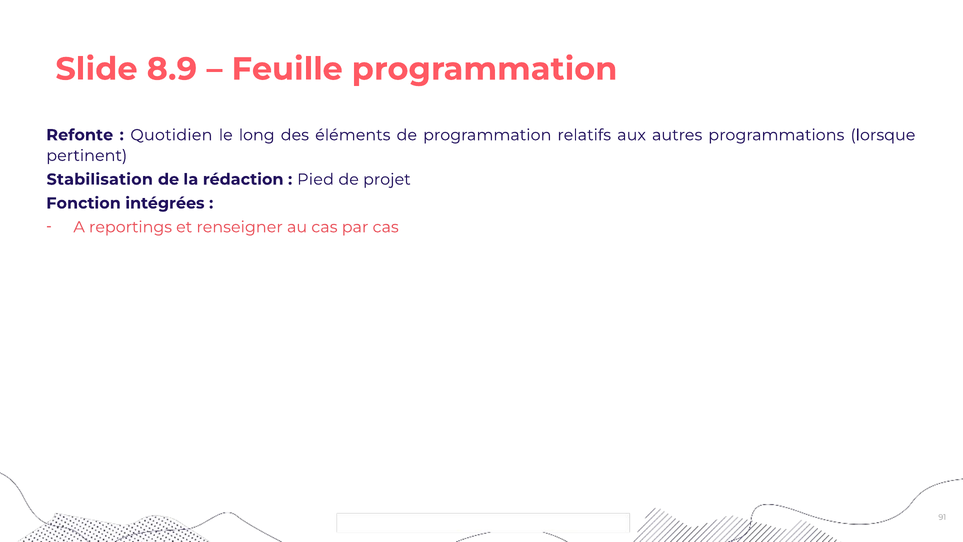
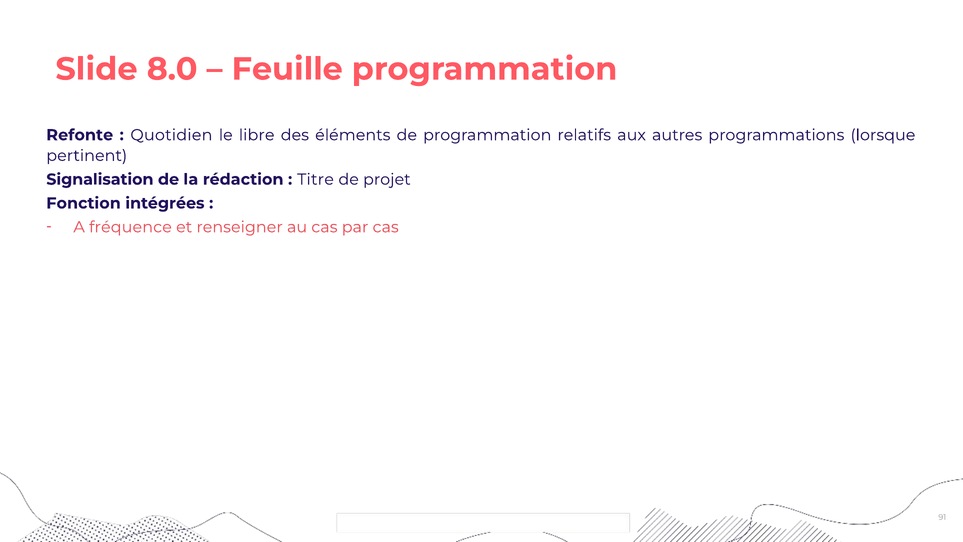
8.9: 8.9 -> 8.0 (172, 69)
long: long -> libre (257, 135)
Stabilisation: Stabilisation -> Signalisation (100, 179)
Pied: Pied -> Titre (316, 179)
reportings: reportings -> fréquence (130, 227)
